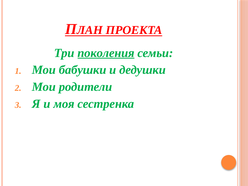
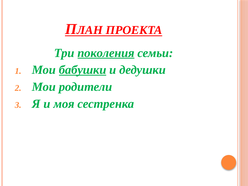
бабушки underline: none -> present (83, 70)
